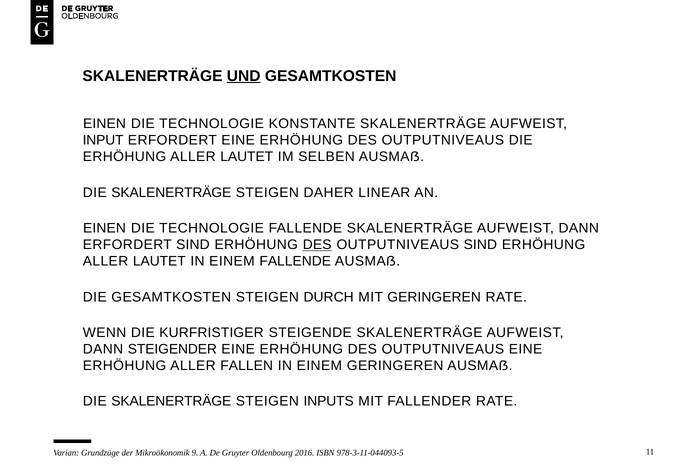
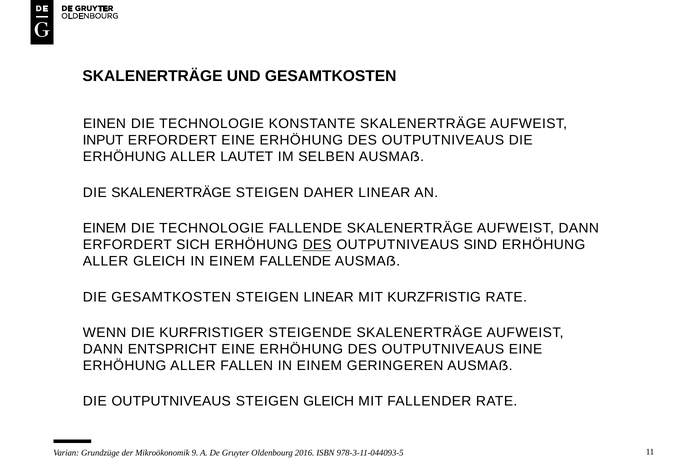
UND underline: present -> none (244, 76)
EINEN: EINEN -> EINEM (105, 228)
ERFORDERT SIND: SIND -> SICH (193, 245)
LAUTET: LAUTET -> GLEICH (159, 262)
STEIGEN DURCH: DURCH -> LINEAR (329, 297)
MIT GERINGEREN: GERINGEREN -> KURZFRISTIG (434, 297)
STEIGENDER: STEIGENDER -> ENTSPRICHT (172, 349)
SKALENERTRÄGE: SKALENERTRÄGE -> OUTPUTNIVEAUS (171, 402)
STEIGEN INPUTS: INPUTS -> GLEICH (329, 402)
